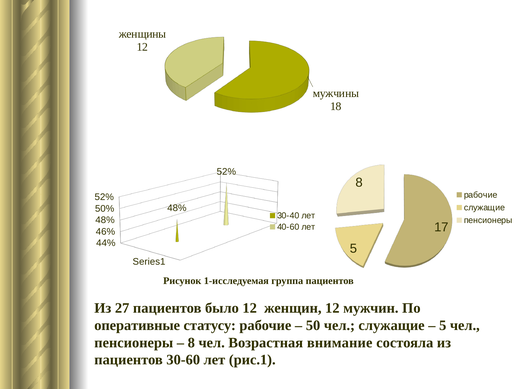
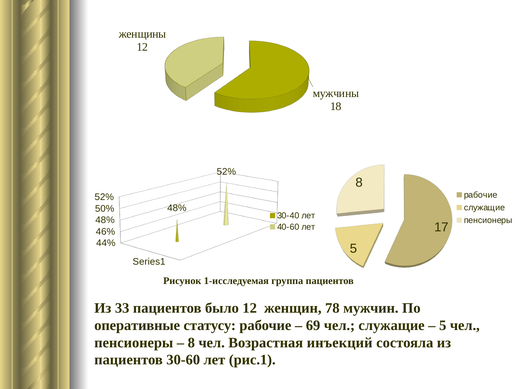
27: 27 -> 33 (122, 308)
женщин 12: 12 -> 78 (332, 308)
50: 50 -> 69 (313, 325)
внимание: внимание -> инъекций (340, 343)
